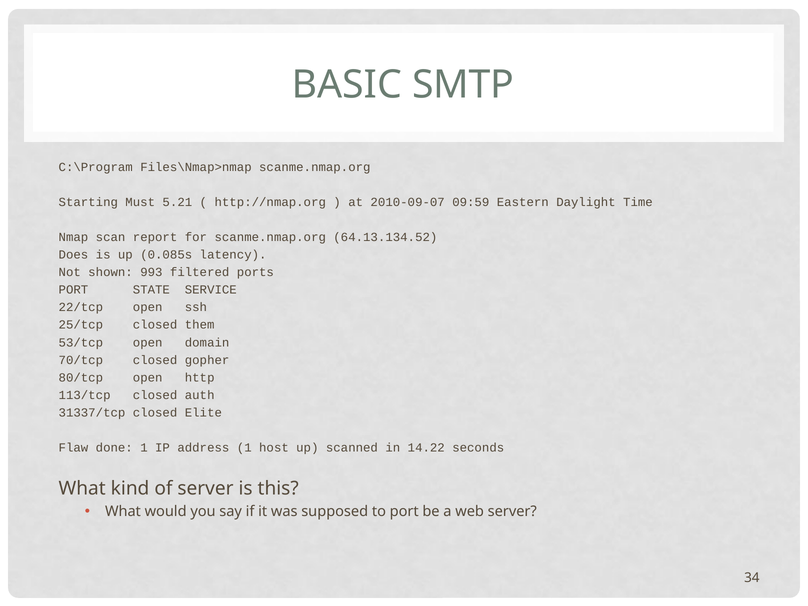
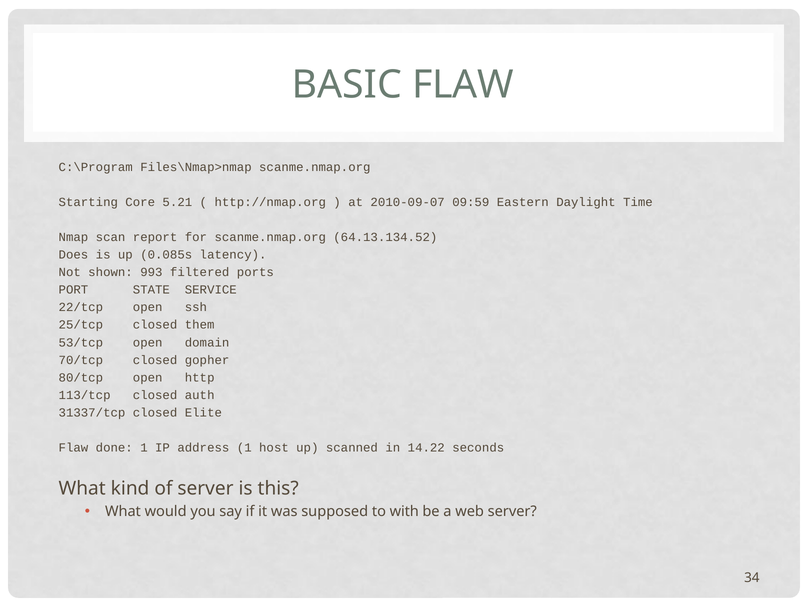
BASIC SMTP: SMTP -> FLAW (463, 85)
Must: Must -> Core (140, 202)
to port: port -> with (404, 512)
